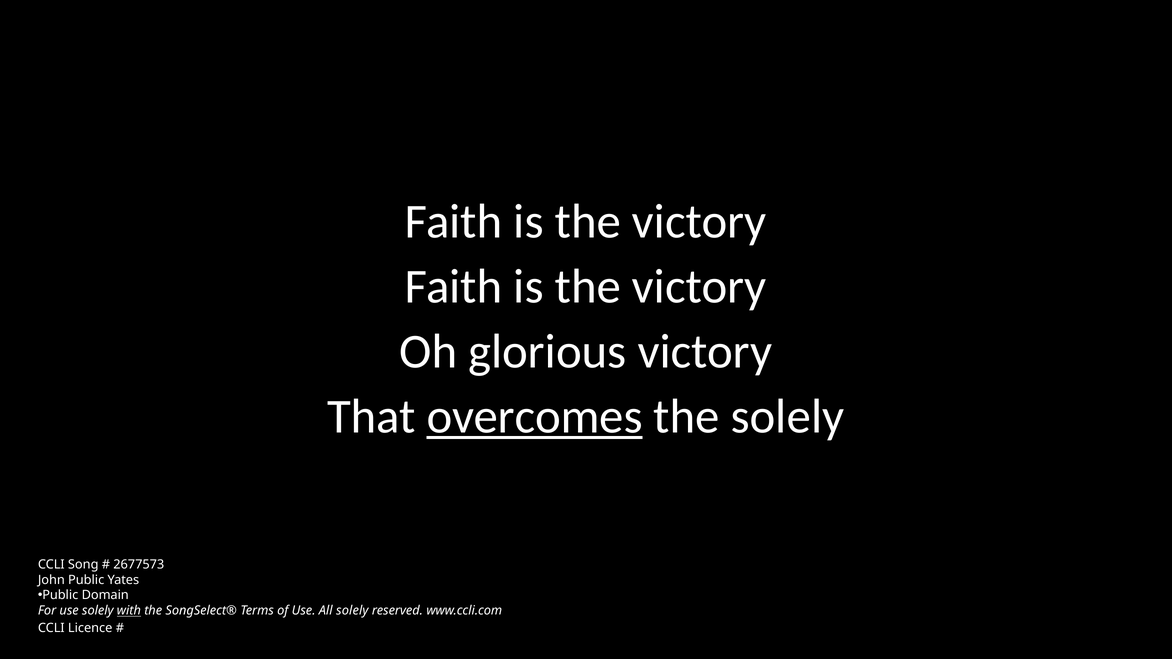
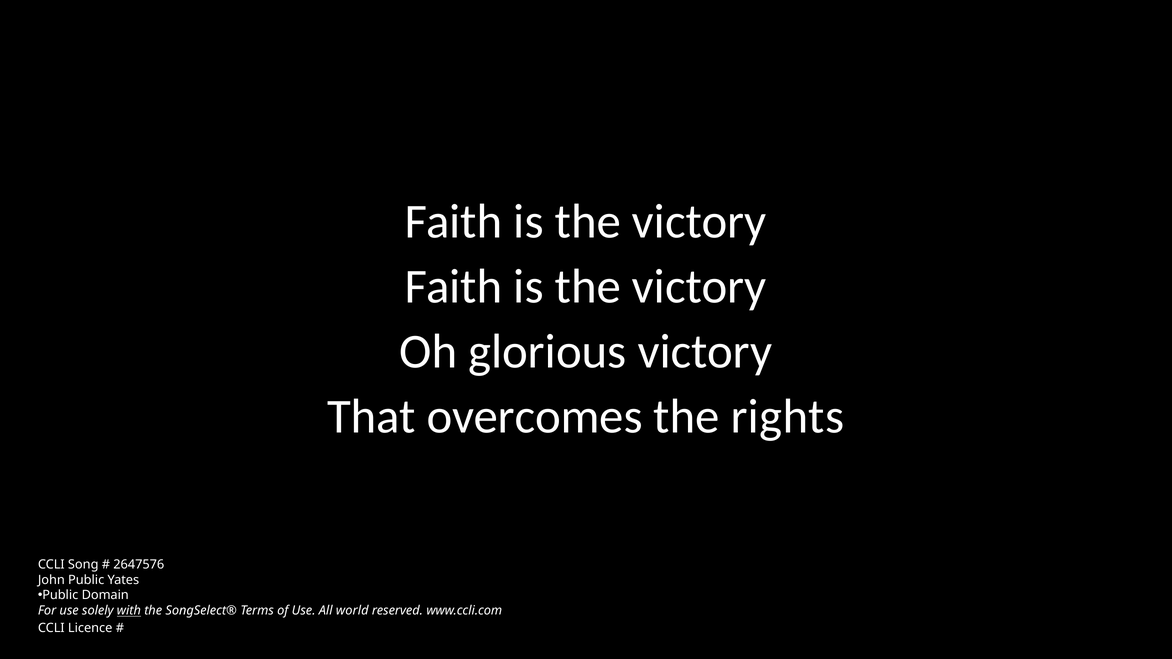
overcomes underline: present -> none (535, 417)
the solely: solely -> rights (787, 417)
2677573: 2677573 -> 2647576 (139, 565)
All solely: solely -> world (352, 611)
